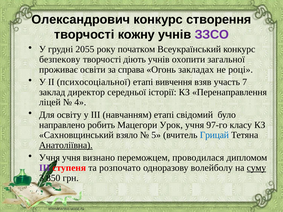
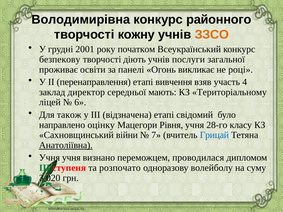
Олександрович: Олександрович -> Володимирівна (81, 20)
створення: створення -> районного (219, 20)
ЗЗСО colour: purple -> orange (212, 35)
2055: 2055 -> 2001 (85, 49)
охопити: охопити -> послуги (188, 59)
справа: справа -> панелі (131, 70)
закладах: закладах -> викликає (196, 70)
психосоціальної: психосоціальної -> перенаправлення (94, 82)
7: 7 -> 4 (245, 82)
історії: історії -> мають (162, 92)
Перенаправлення: Перенаправлення -> Територіальному (229, 92)
4: 4 -> 6 (80, 102)
освіту: освіту -> також (69, 115)
навчанням: навчанням -> відзначена (127, 115)
робить: робить -> оцінку (101, 125)
Урок: Урок -> Рівня (171, 125)
97-го: 97-го -> 28-го (217, 125)
взяло: взяло -> війни (127, 135)
5: 5 -> 7 (156, 135)
ІІІ colour: purple -> green (45, 168)
суму underline: present -> none (256, 168)
850: 850 -> 020 (53, 178)
